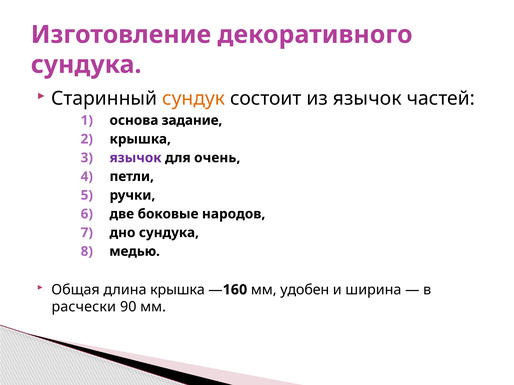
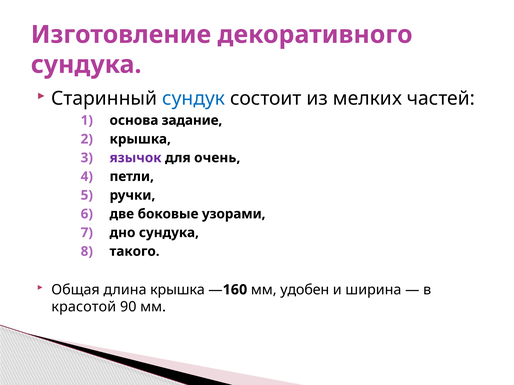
сундук colour: orange -> blue (194, 99)
из язычок: язычок -> мелких (367, 99)
народов: народов -> узорами (234, 214)
медью: медью -> такого (135, 252)
расчески: расчески -> красотой (84, 307)
